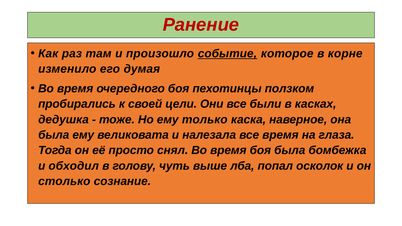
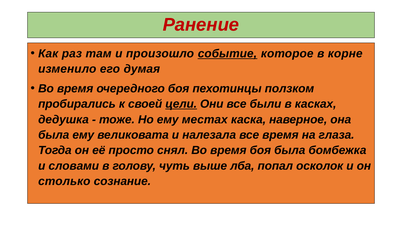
цели underline: none -> present (181, 104)
только: только -> местах (205, 120)
обходил: обходил -> словами (74, 166)
